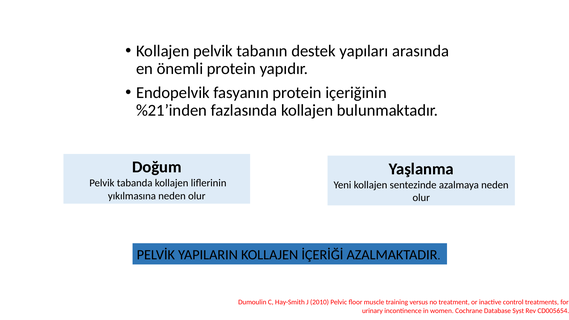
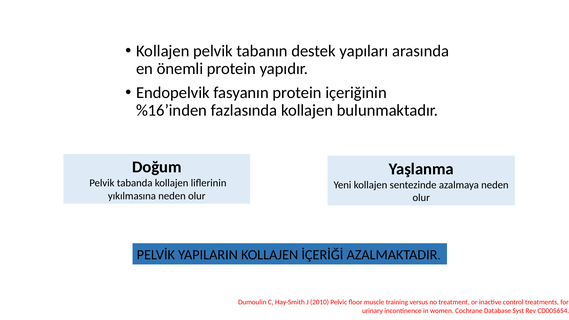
%21’inden: %21’inden -> %16’inden (172, 111)
